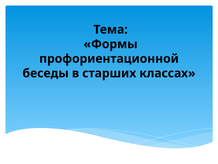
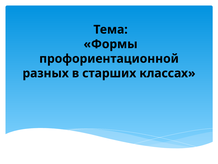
беседы: беседы -> разных (46, 73)
